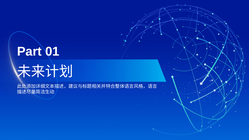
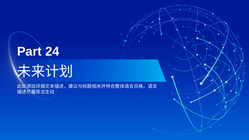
01: 01 -> 24 (52, 52)
